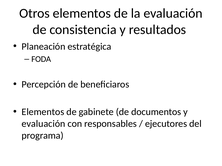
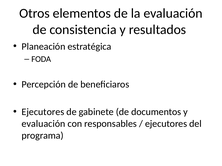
Elementos: Elementos -> Ejecutores (43, 112)
